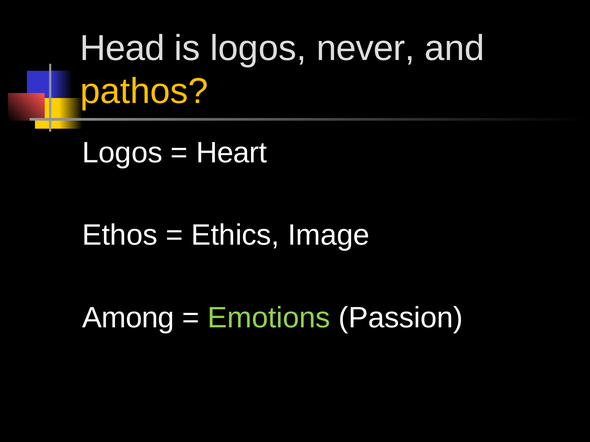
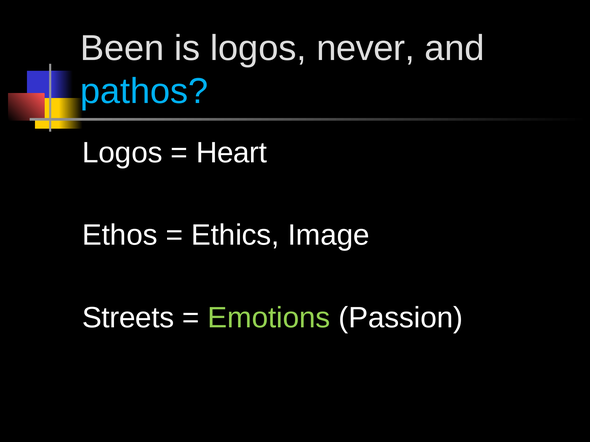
Head: Head -> Been (122, 48)
pathos colour: yellow -> light blue (144, 92)
Among: Among -> Streets (128, 318)
